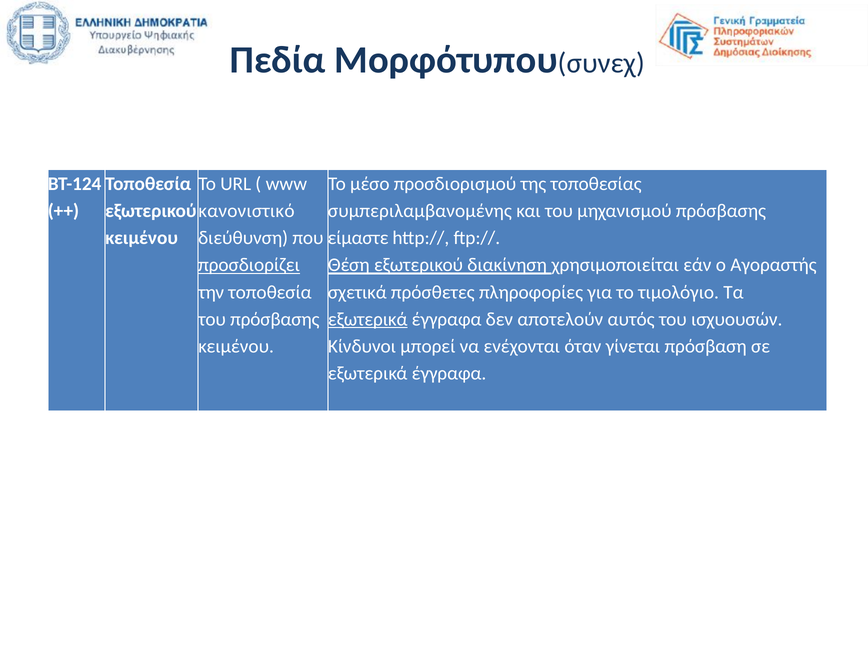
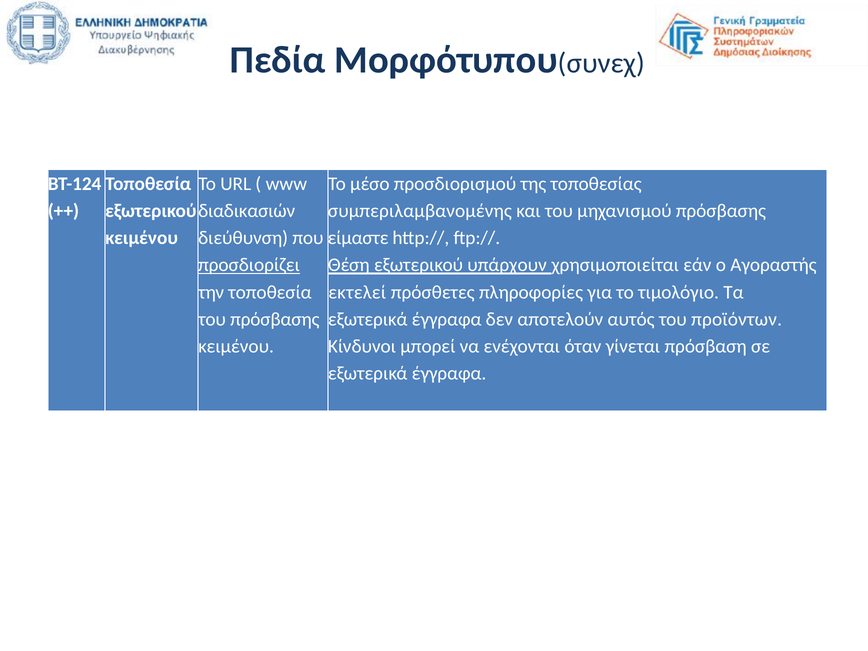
κανονιστικό: κανονιστικό -> διαδικασιών (247, 211)
διακίνηση: διακίνηση -> υπάρχουν (507, 265)
σχετικά: σχετικά -> εκτελεί (357, 292)
εξωτερικά underline: present -> none (368, 319)
ισχυουσών: ισχυουσών -> προϊόντων (737, 319)
